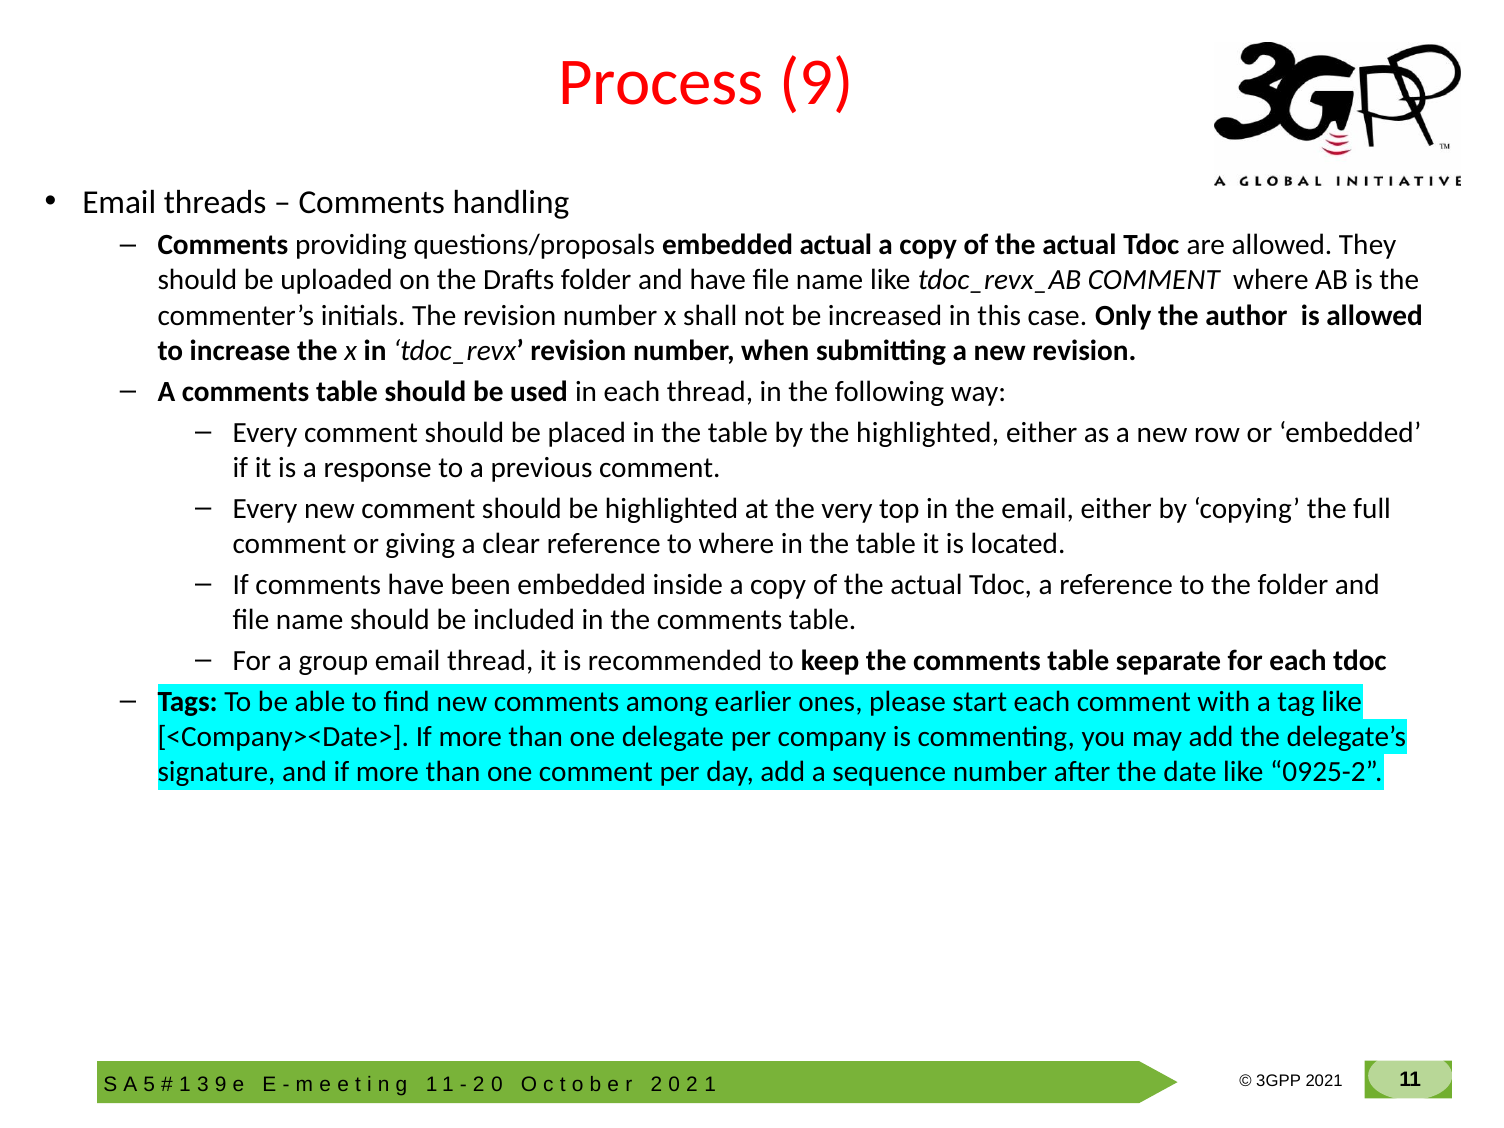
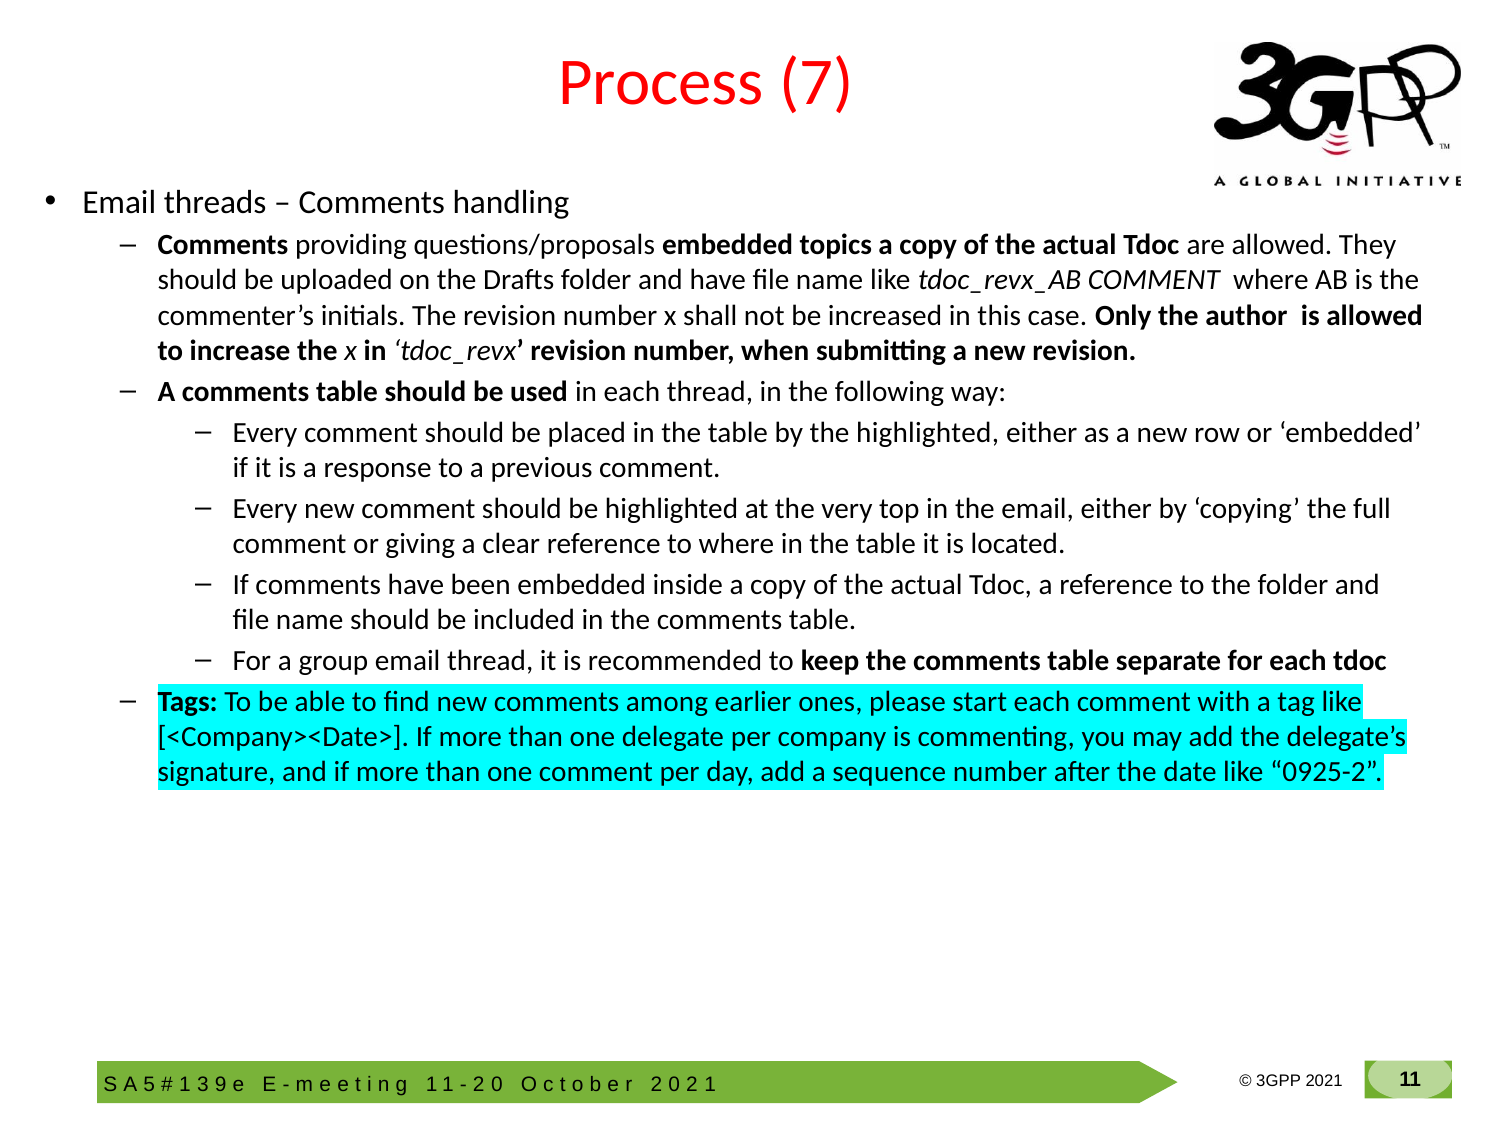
Process 9: 9 -> 7 (816, 83)
embedded actual: actual -> topics (836, 245)
